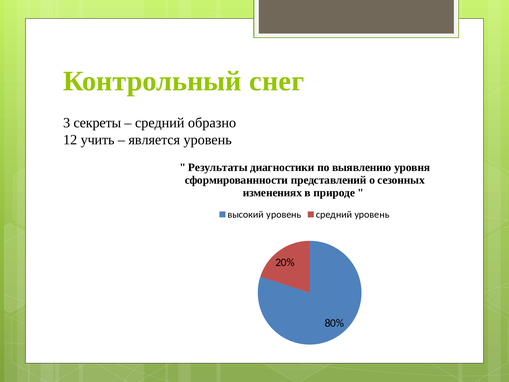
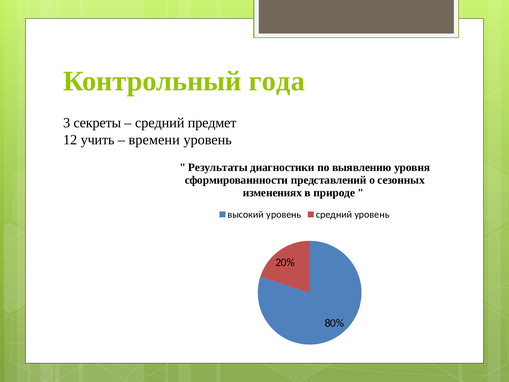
снег: снег -> года (277, 81)
образно: образно -> предмет (212, 123)
является: является -> времени (154, 140)
